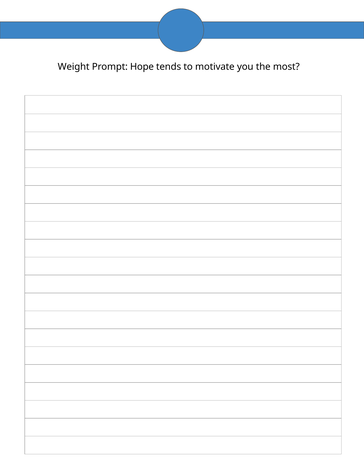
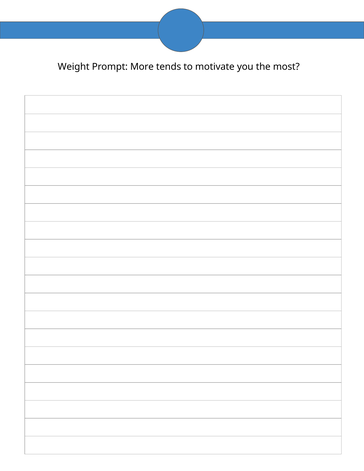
Hope: Hope -> More (142, 67)
